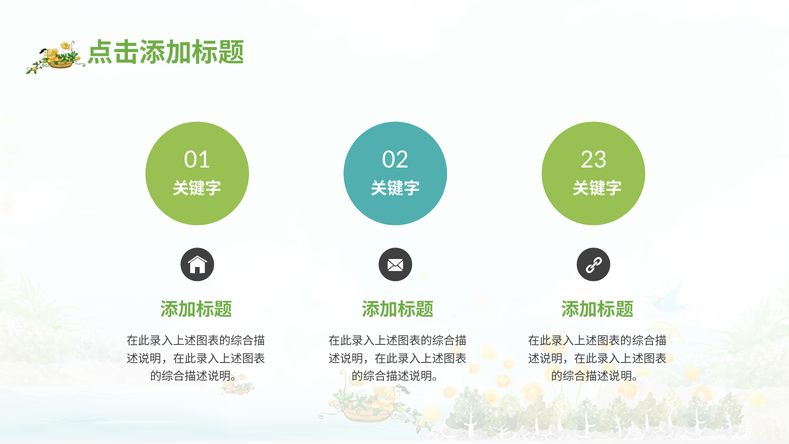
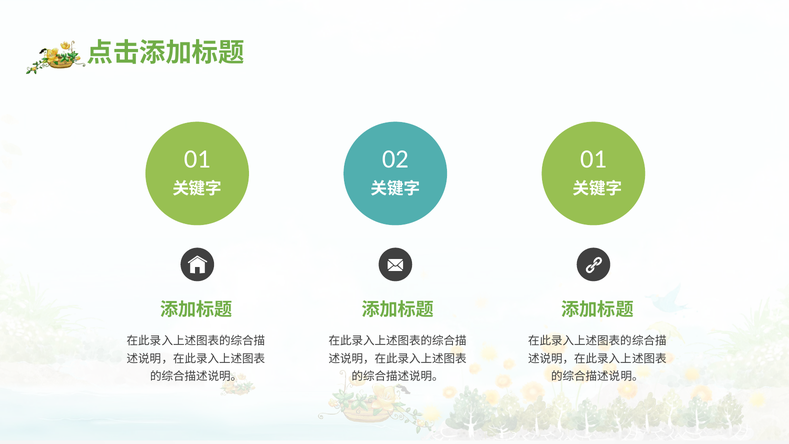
02 23: 23 -> 01 (593, 159)
